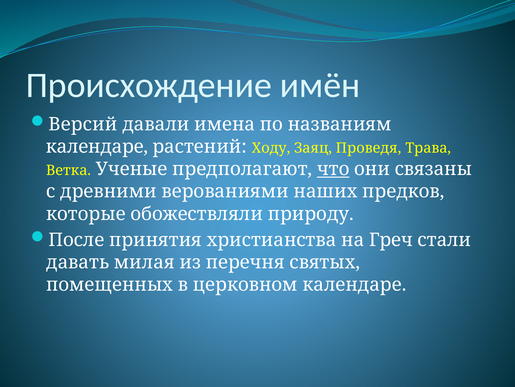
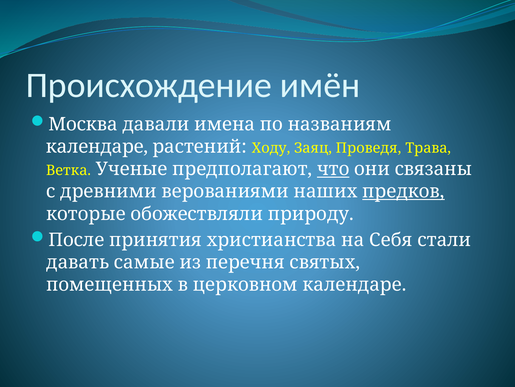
Версий: Версий -> Москва (83, 124)
предков underline: none -> present (403, 191)
Греч: Греч -> Себя (391, 240)
милая: милая -> самые (144, 262)
